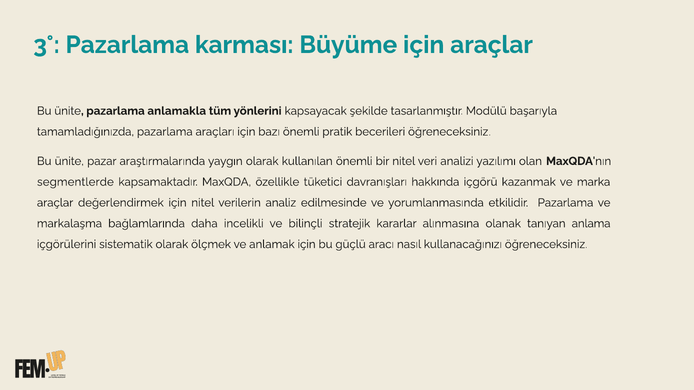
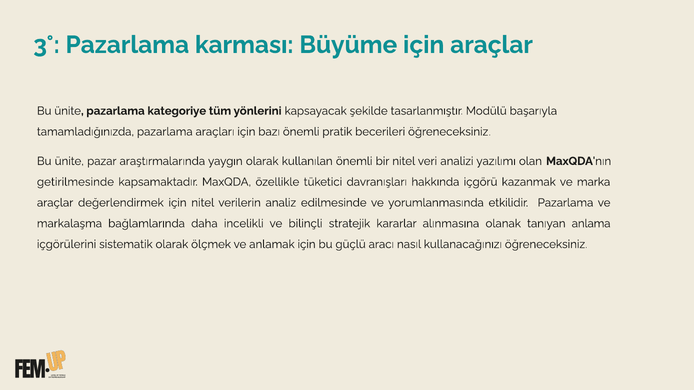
anlamakla: anlamakla -> kategoriye (177, 111)
segmentlerde: segmentlerde -> getirilmesinde (75, 182)
